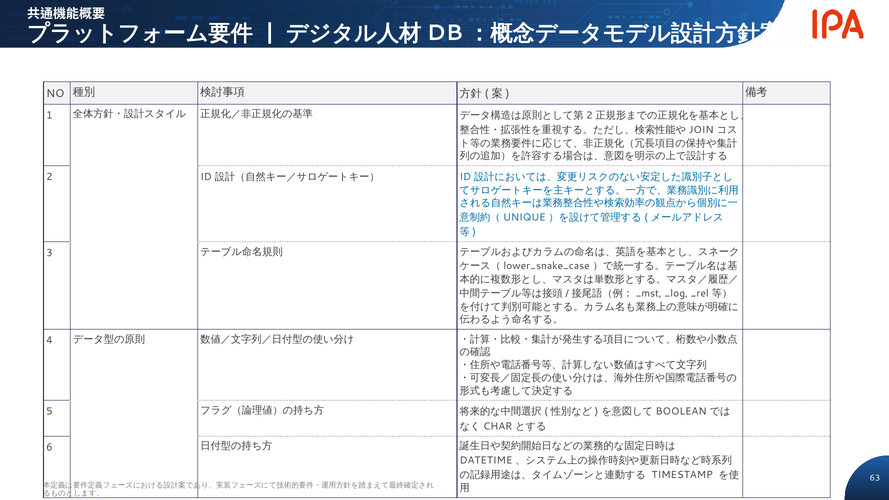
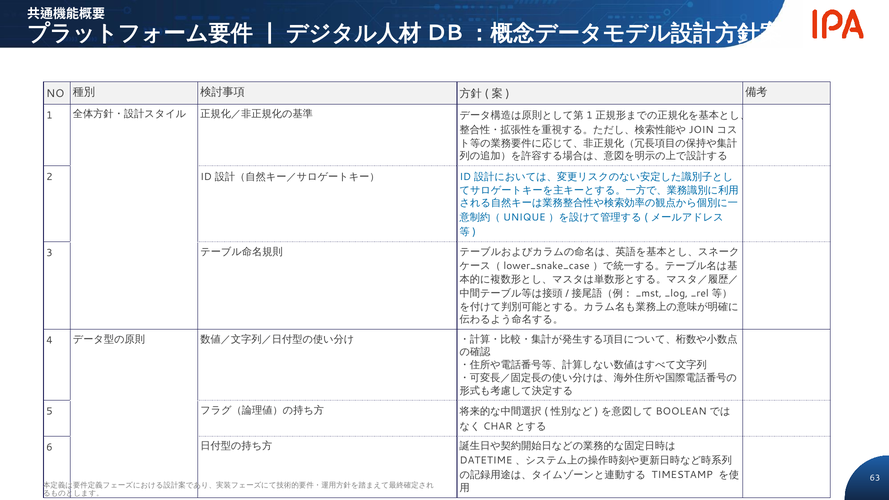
2: 2 -> 1 (589, 115)
